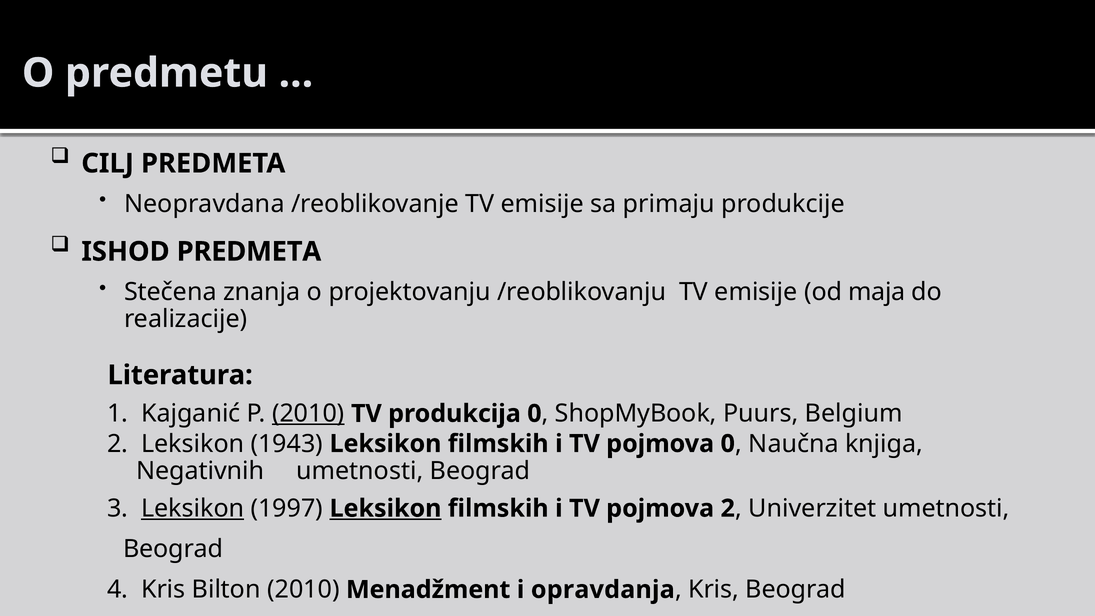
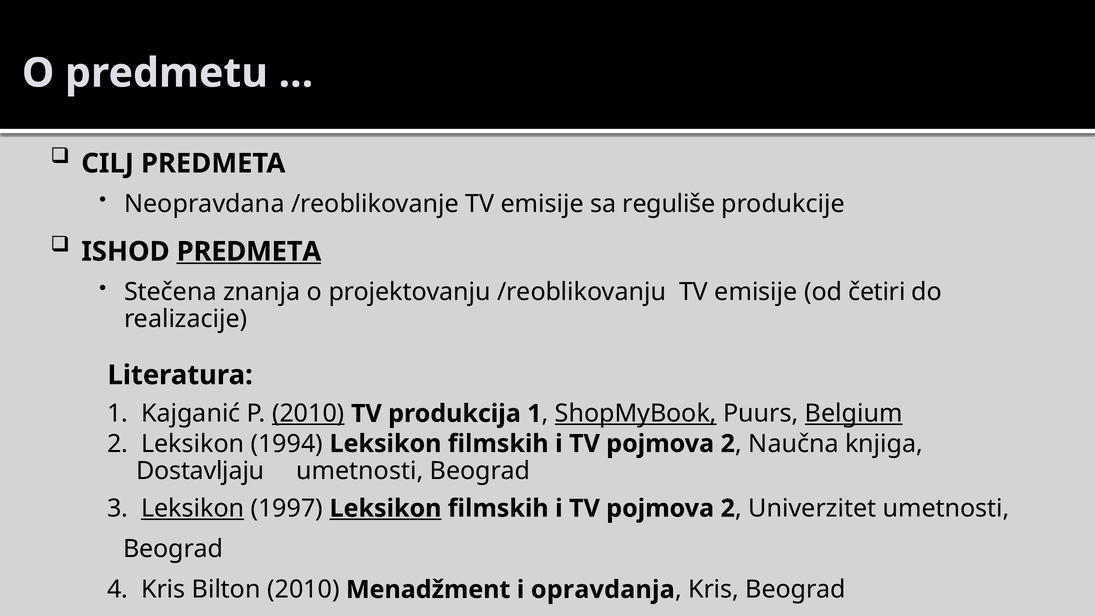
primaju: primaju -> reguliše (669, 204)
PREDMETA underline: none -> present (249, 252)
maja: maja -> četiri (877, 292)
produkcija 0: 0 -> 1 (534, 414)
ShopMyBook underline: none -> present (636, 414)
Belgium underline: none -> present (854, 414)
1943: 1943 -> 1994 (287, 444)
0: 0 -> 2 (728, 444)
Negativnih: Negativnih -> Dostavljaju (200, 471)
